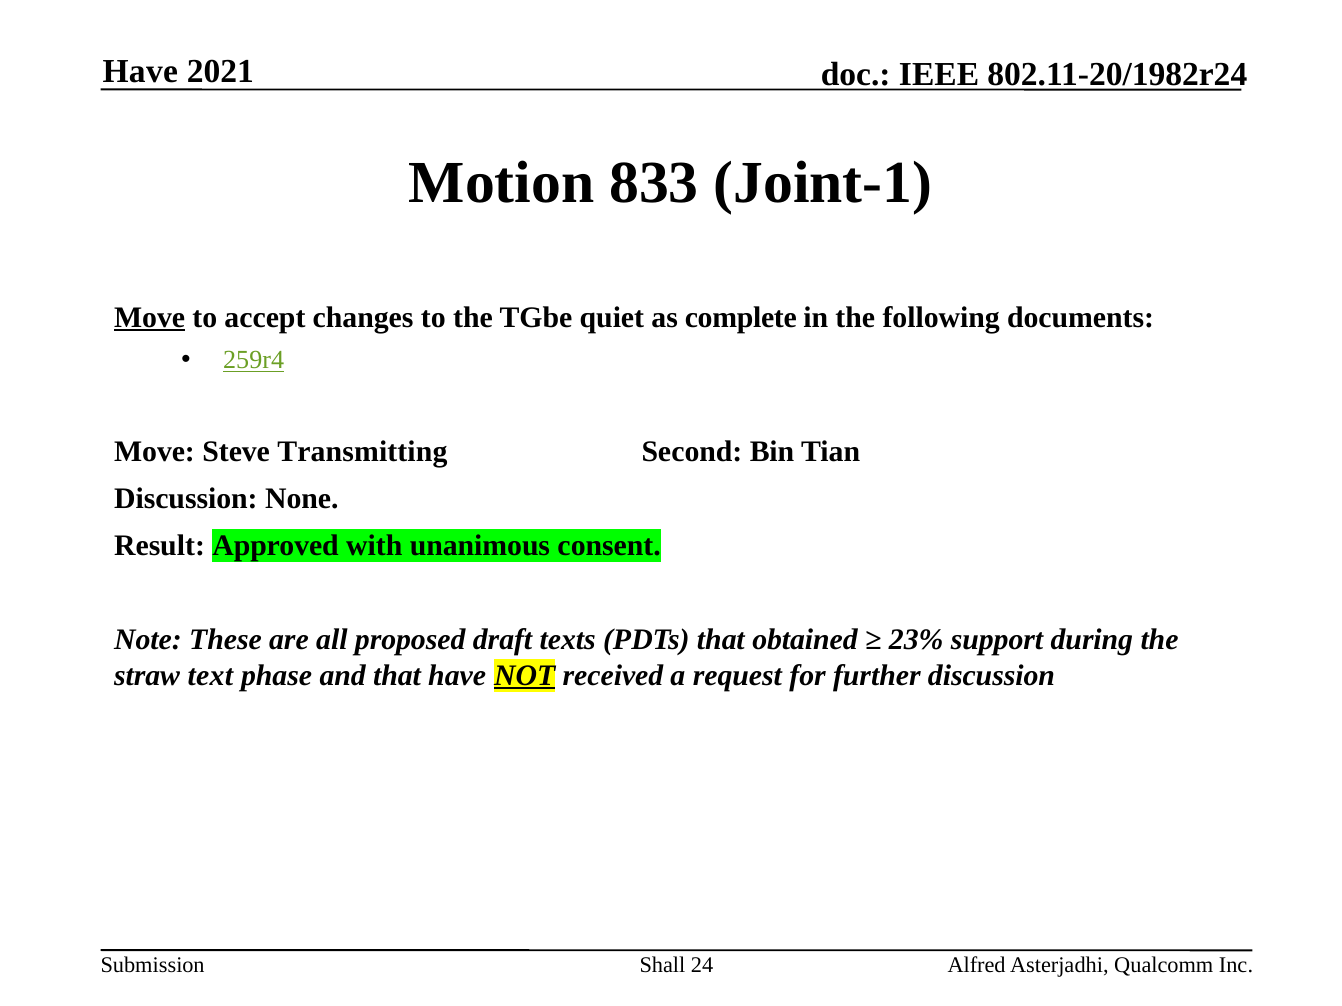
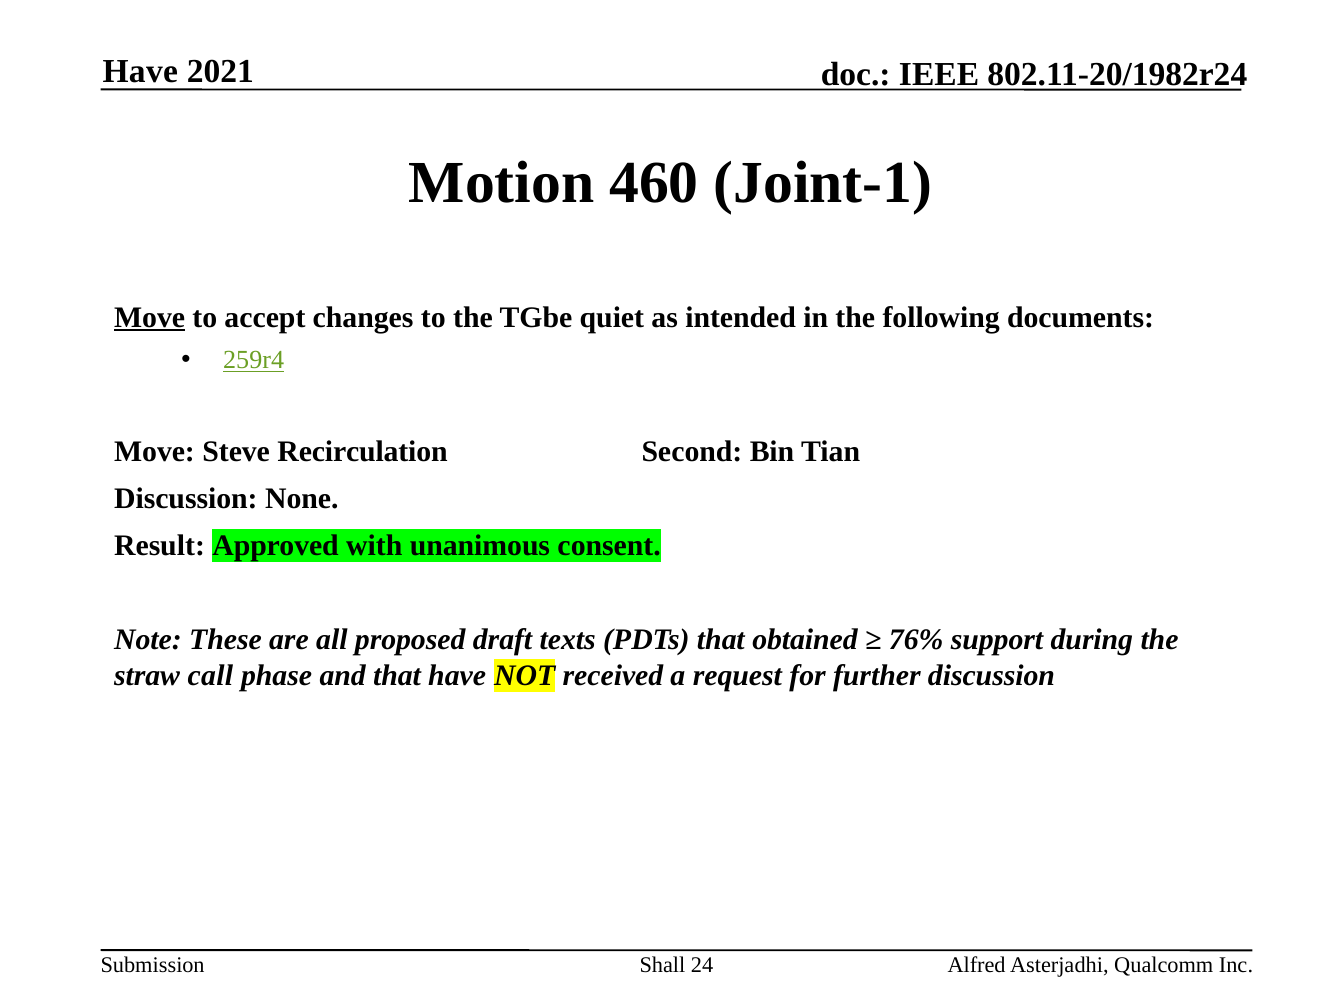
833: 833 -> 460 (654, 183)
complete: complete -> intended (741, 317)
Transmitting: Transmitting -> Recirculation (363, 452)
23%: 23% -> 76% (916, 640)
text: text -> call (210, 676)
NOT underline: present -> none (525, 676)
